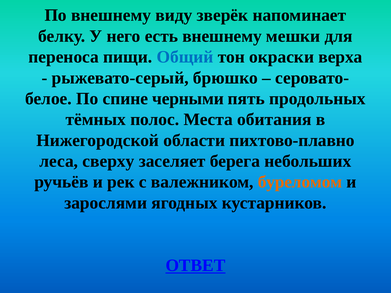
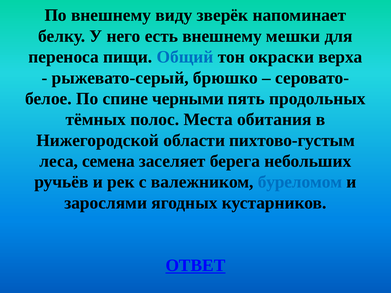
пихтово-плавно: пихтово-плавно -> пихтово-густым (292, 140)
сверху: сверху -> семена (108, 161)
буреломом colour: orange -> blue (300, 182)
